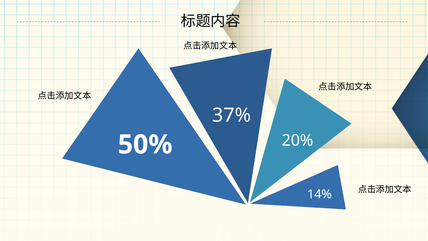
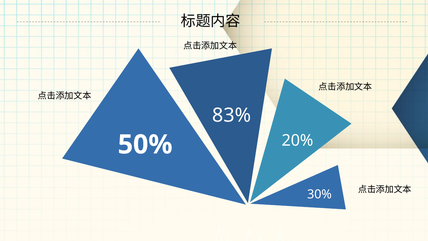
37%: 37% -> 83% (232, 115)
14%: 14% -> 30% (319, 194)
